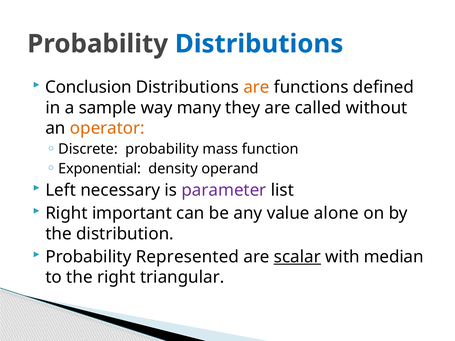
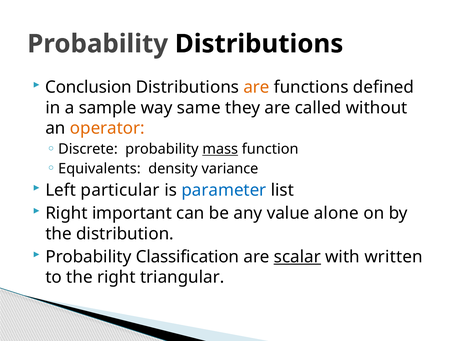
Distributions colour: blue -> black (259, 44)
many: many -> same (199, 108)
mass underline: none -> present (220, 149)
Exponential: Exponential -> Equivalents (99, 169)
operand: operand -> variance (230, 169)
necessary: necessary -> particular (120, 190)
parameter colour: purple -> blue (224, 190)
Represented: Represented -> Classification (187, 257)
median: median -> written (394, 257)
